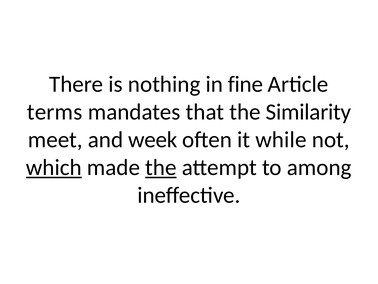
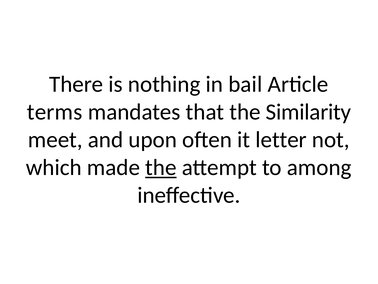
fine: fine -> bail (245, 84)
week: week -> upon (153, 140)
while: while -> letter (281, 140)
which underline: present -> none (54, 167)
